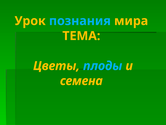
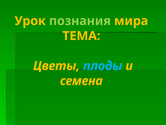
познания colour: light blue -> light green (80, 21)
